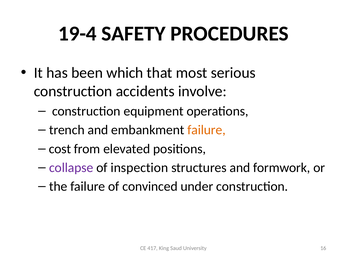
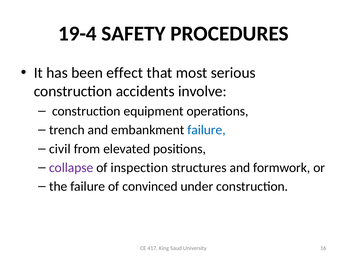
which: which -> effect (125, 73)
failure colour: orange -> blue (207, 130)
cost: cost -> civil (60, 149)
